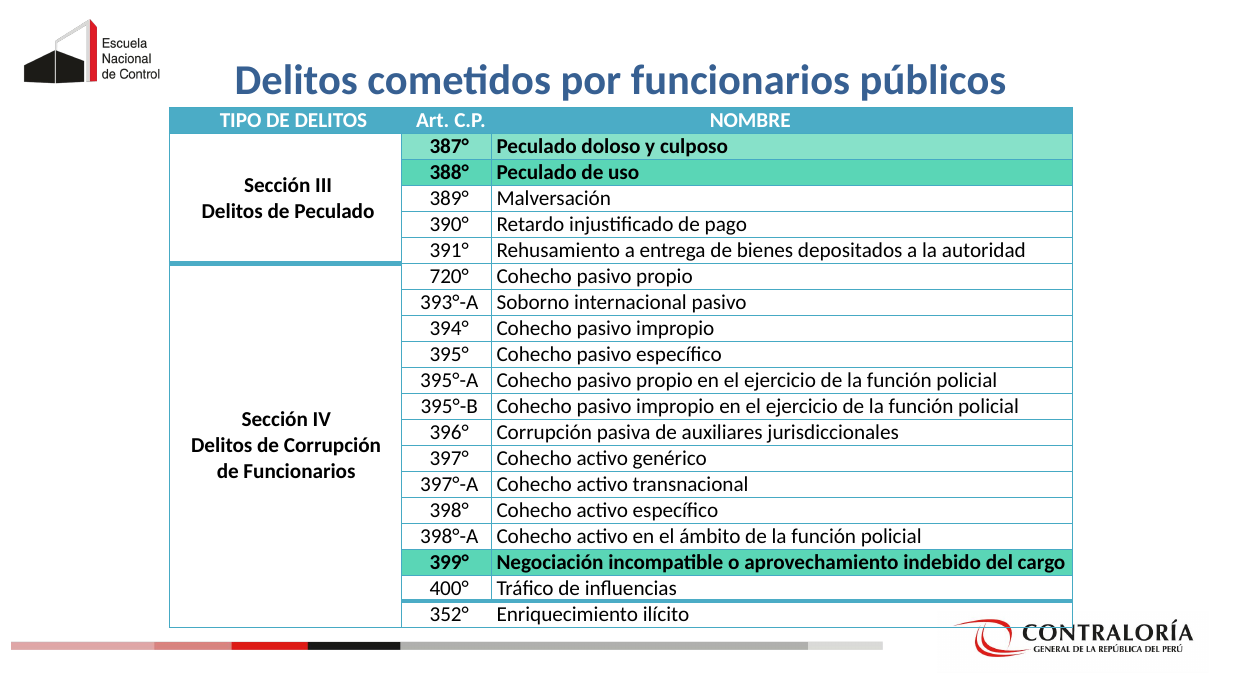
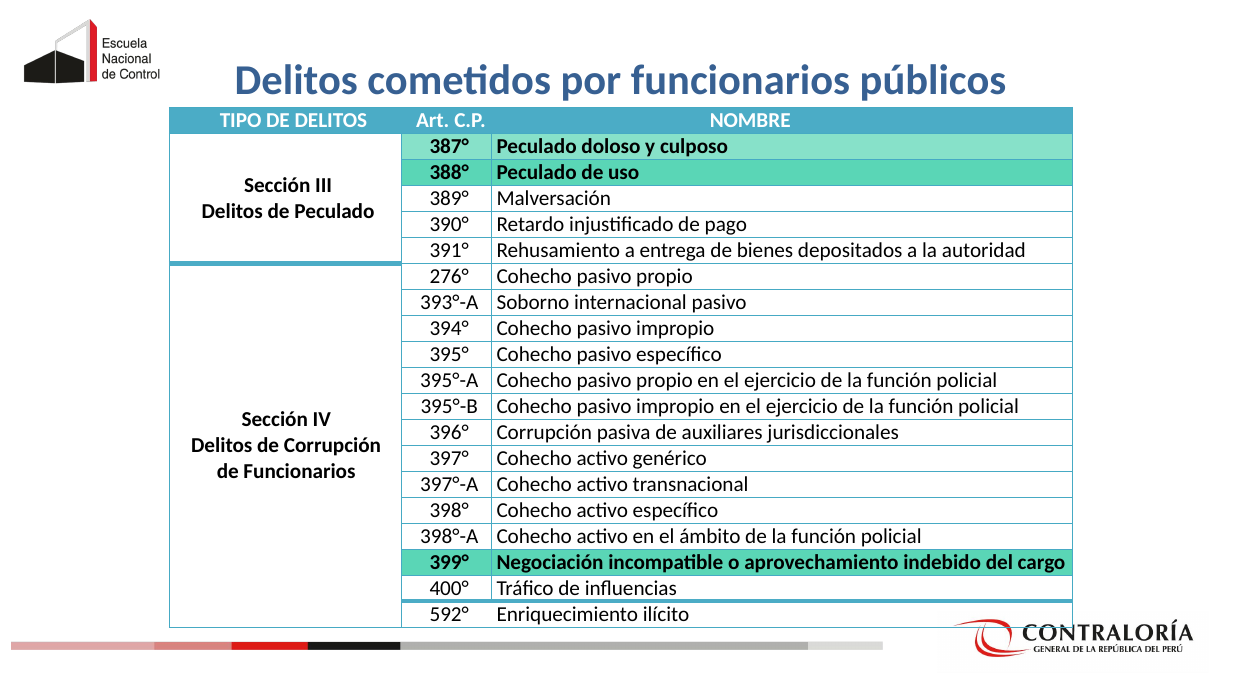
720°: 720° -> 276° (449, 277)
352°: 352° -> 592° (449, 615)
